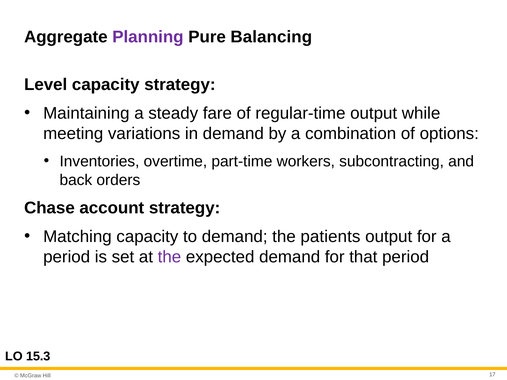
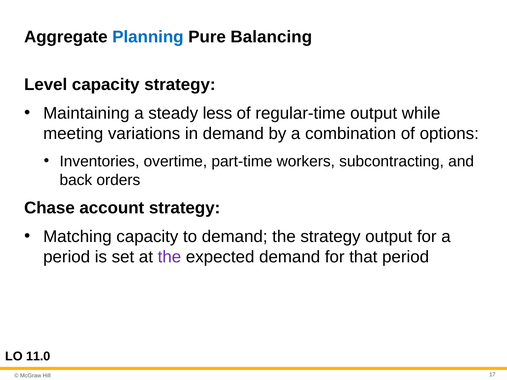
Planning colour: purple -> blue (148, 37)
fare: fare -> less (217, 113)
the patients: patients -> strategy (330, 237)
15.3: 15.3 -> 11.0 (38, 357)
